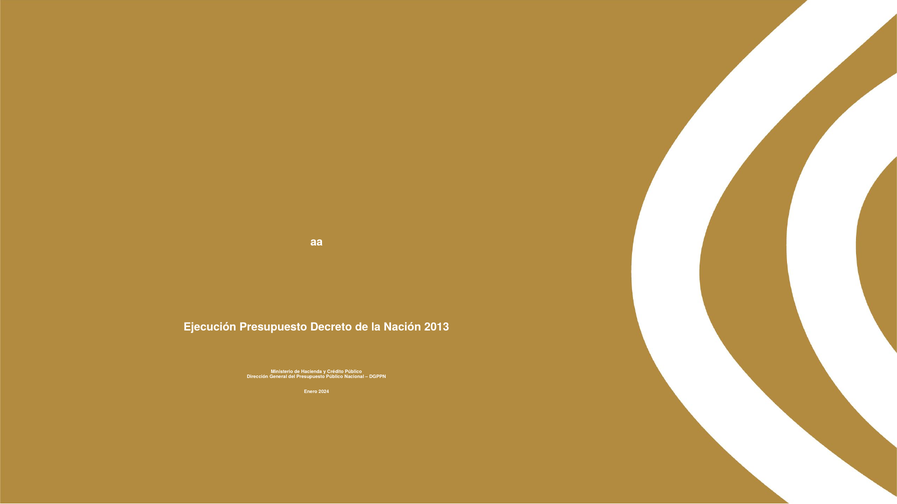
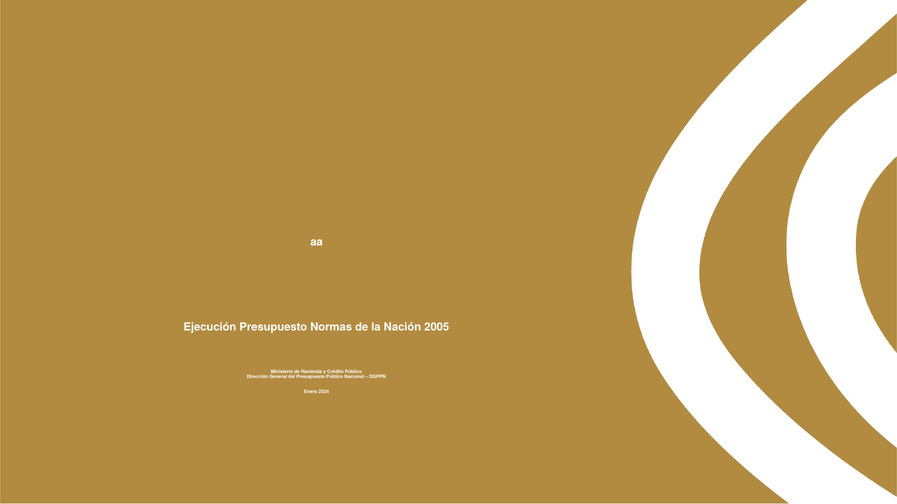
Decreto: Decreto -> Normas (331, 327)
2013: 2013 -> 2005 (437, 327)
